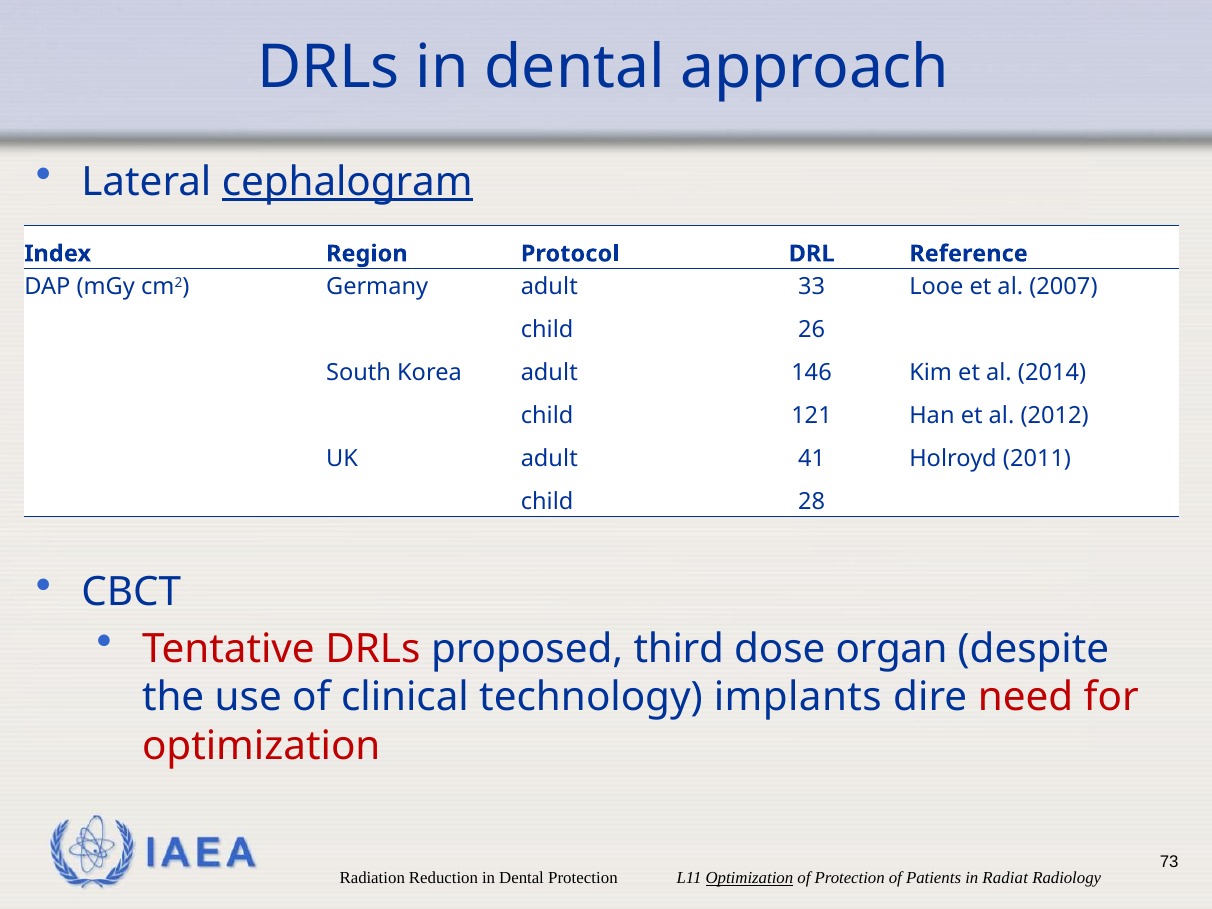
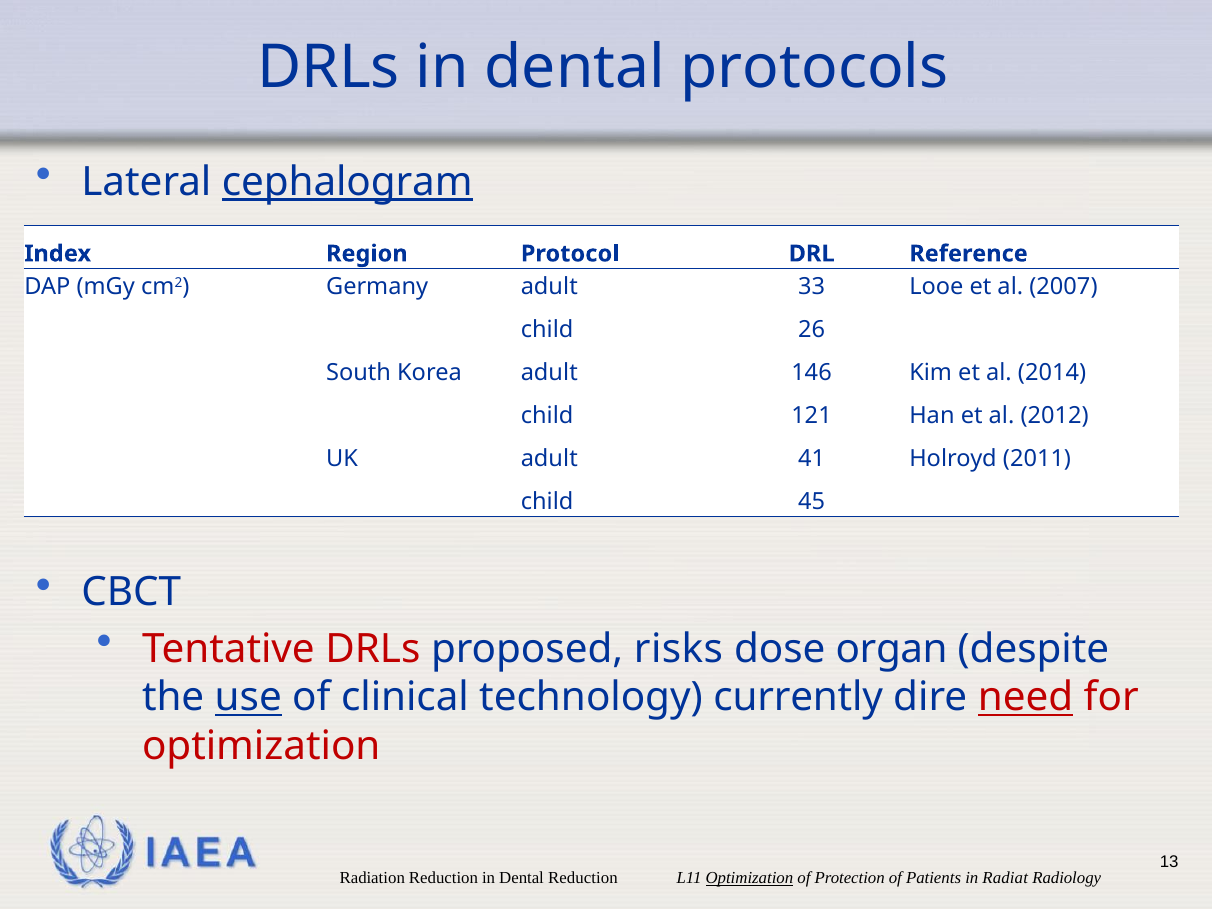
approach: approach -> protocols (815, 68)
28: 28 -> 45 (812, 502)
third: third -> risks (678, 649)
use underline: none -> present (248, 698)
implants: implants -> currently (798, 698)
need underline: none -> present (1026, 698)
73: 73 -> 13 (1169, 862)
Dental Protection: Protection -> Reduction (583, 878)
